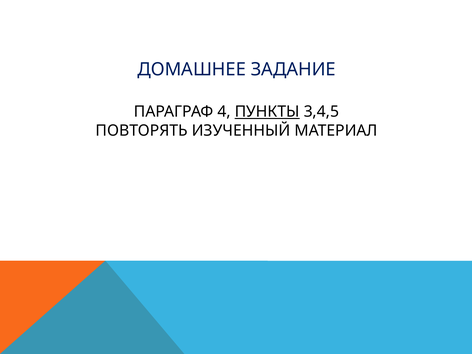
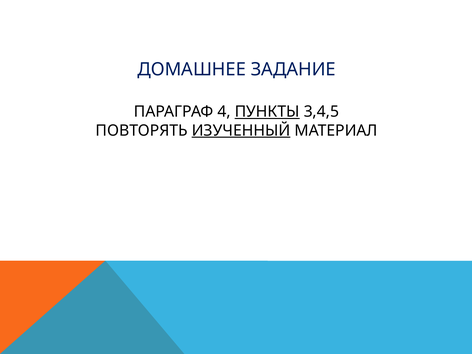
ИЗУЧЕННЫЙ underline: none -> present (241, 131)
